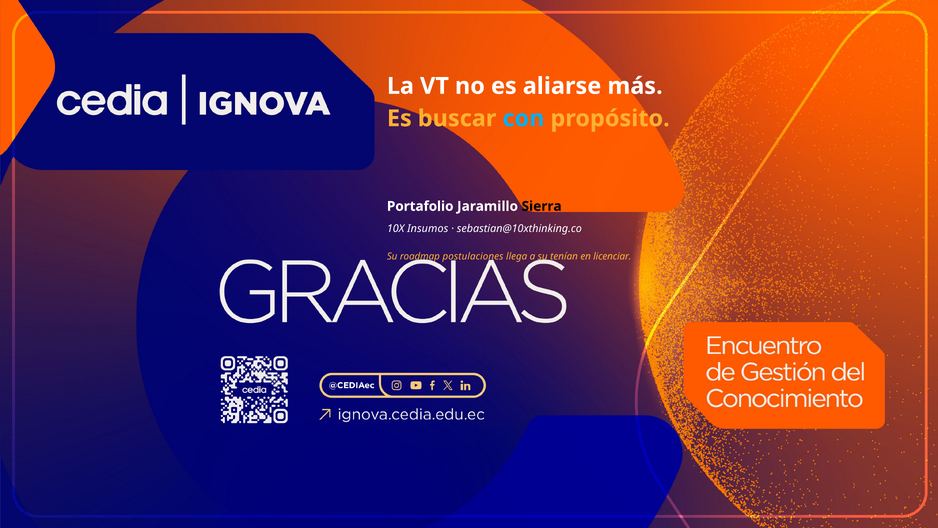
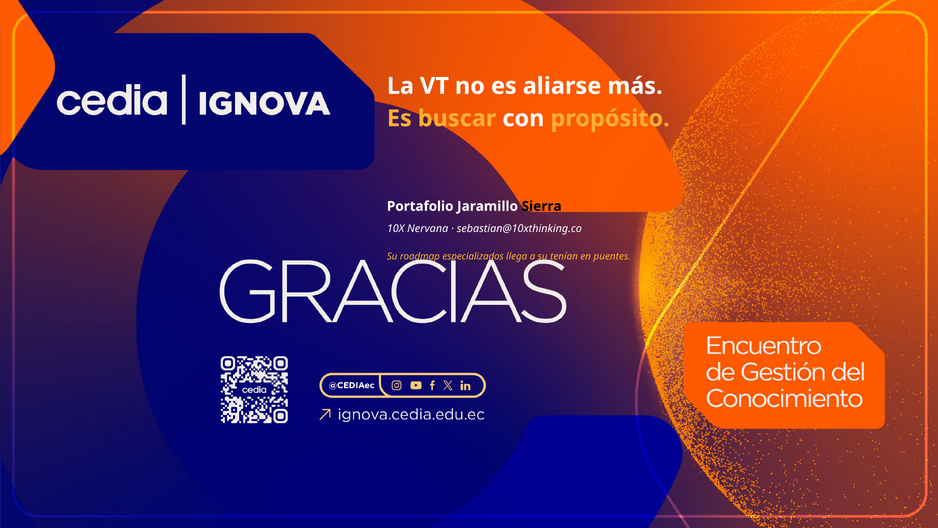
con colour: light blue -> white (523, 118)
Insumos: Insumos -> Nervana (428, 229)
postulaciones: postulaciones -> especializados (473, 256)
licenciar: licenciar -> puentes (612, 256)
